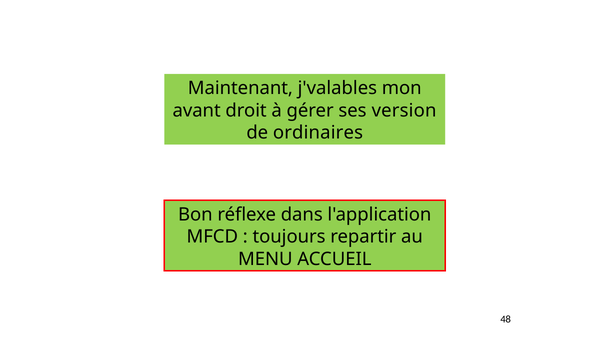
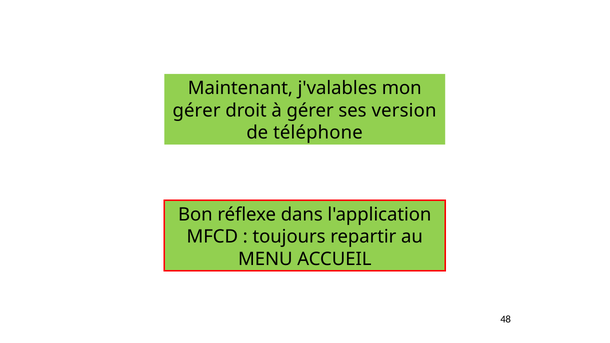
avant: avant -> gérer (197, 111)
ordinaires: ordinaires -> téléphone (318, 133)
